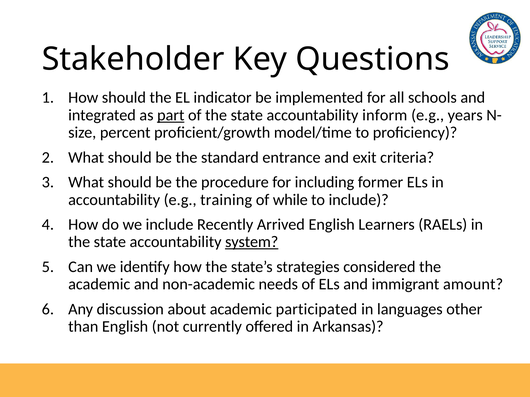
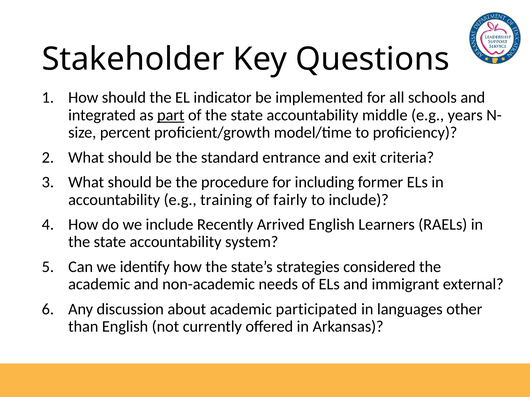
inform: inform -> middle (385, 115)
while: while -> fairly (290, 200)
system underline: present -> none (252, 242)
amount: amount -> external (473, 285)
